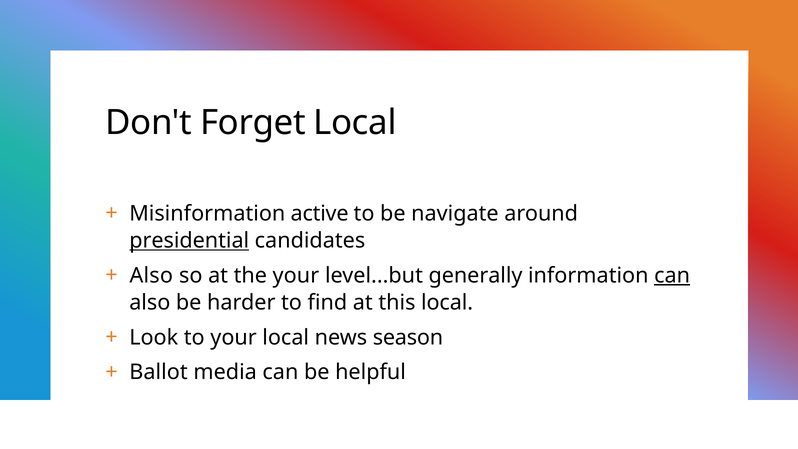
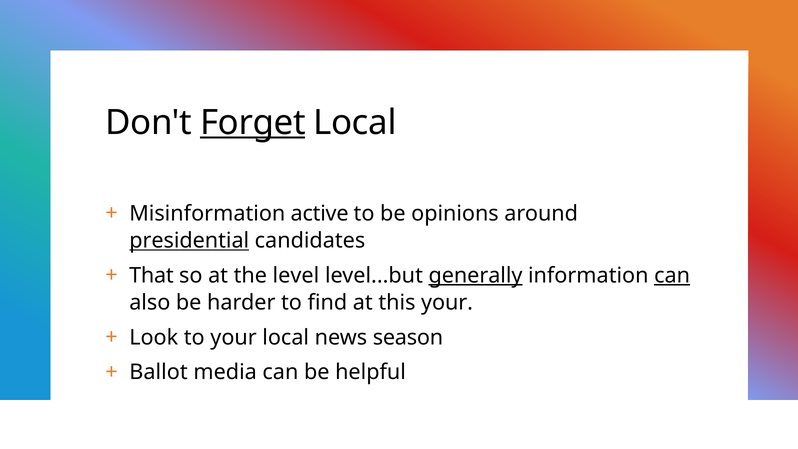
Forget underline: none -> present (253, 123)
navigate: navigate -> opinions (455, 213)
Also: Also -> That (151, 275)
the your: your -> level (296, 275)
generally underline: none -> present (475, 275)
this local: local -> your (447, 303)
